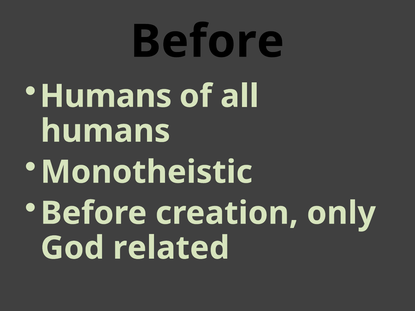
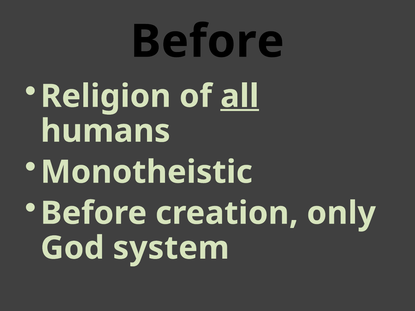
Humans: Humans -> Religion (106, 96)
all underline: none -> present (240, 96)
related: related -> system (171, 248)
